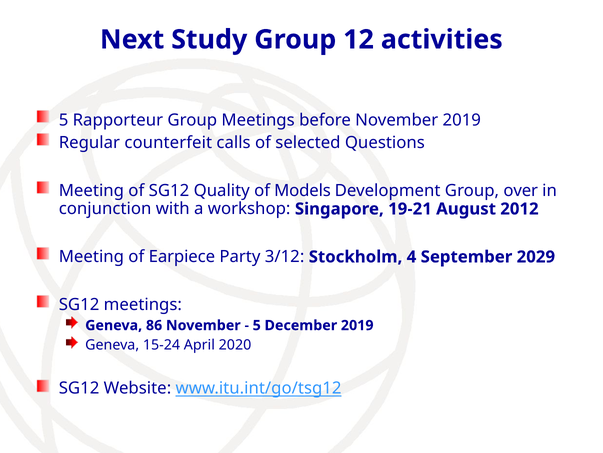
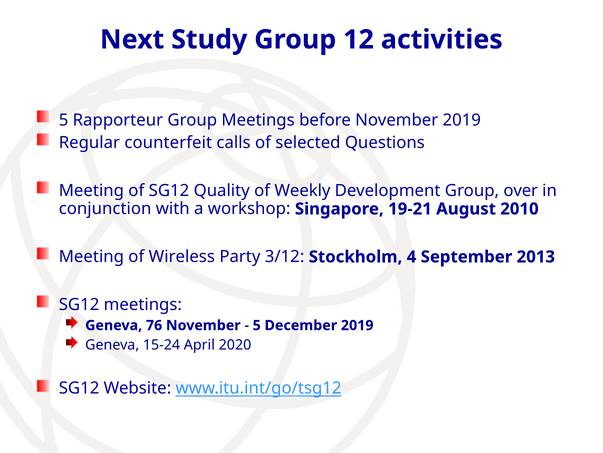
Models: Models -> Weekly (302, 191)
2012: 2012 -> 2010 (519, 209)
Earpiece: Earpiece -> Wireless (182, 256)
2029: 2029 -> 2013 (536, 256)
86: 86 -> 76 (154, 325)
